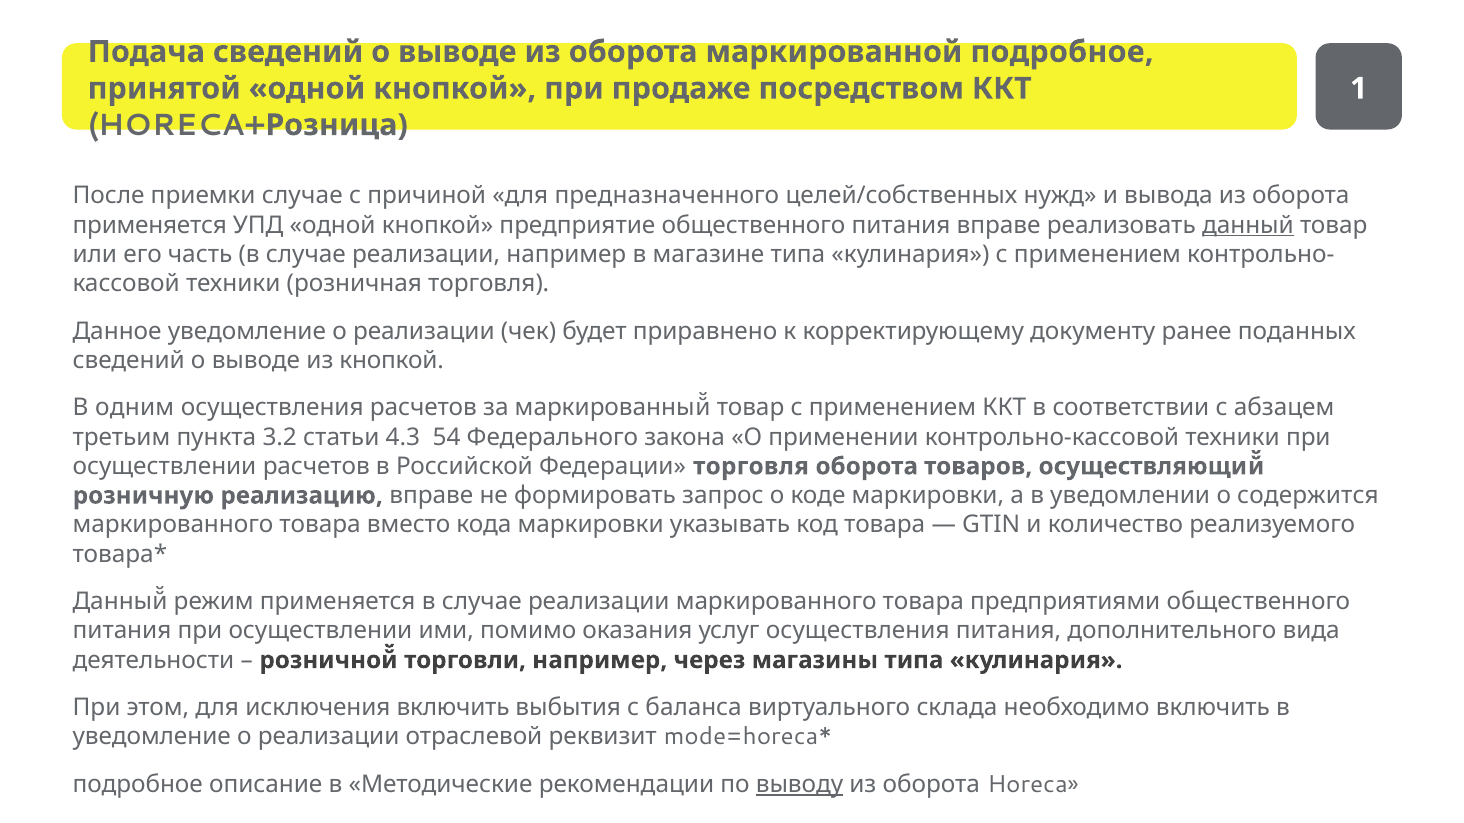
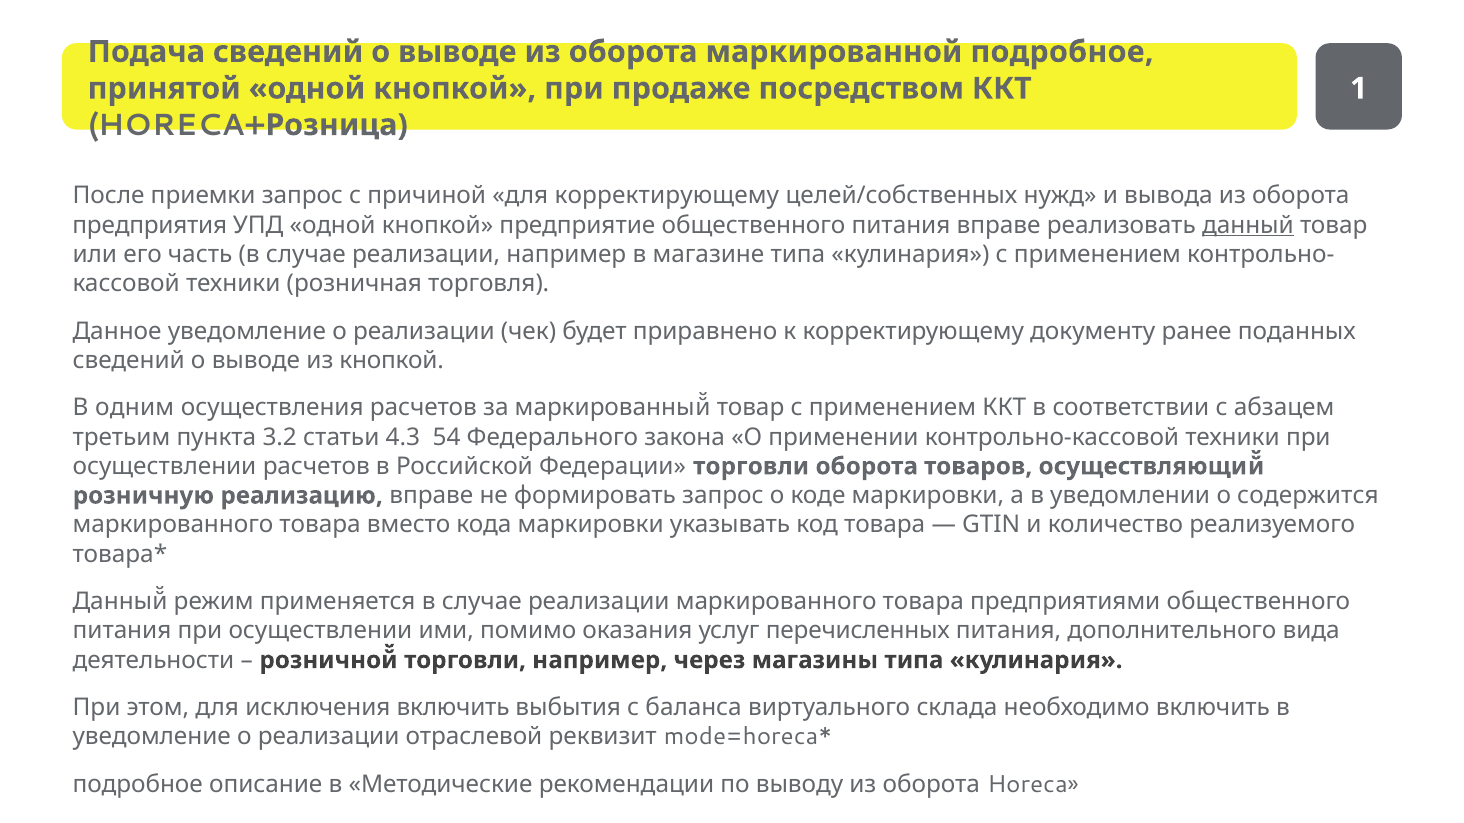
приемки случае: случае -> запрос (302, 196)
для предназначенного: предназначенного -> корректирующему (667, 196)
применяется: применяется -> предприятия (150, 225)
Федерации торговля: торговля -> торговли (751, 467)
услуг осуществления: осуществления -> перечисленных (858, 631)
выводу underline: present -> none (800, 785)
